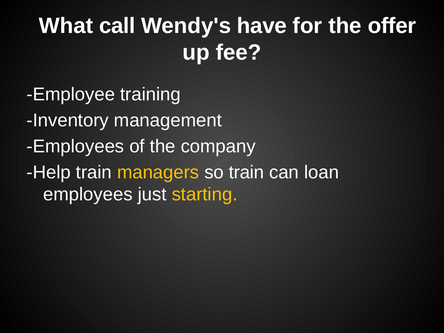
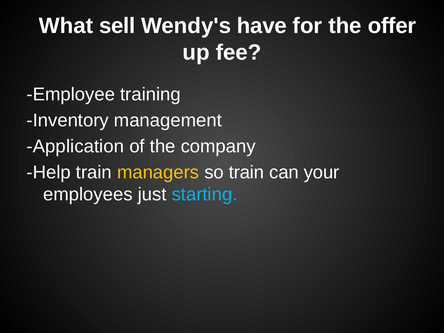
call: call -> sell (117, 26)
Employees: Employees -> Application (75, 146)
loan: loan -> your (322, 172)
starting colour: yellow -> light blue (205, 194)
